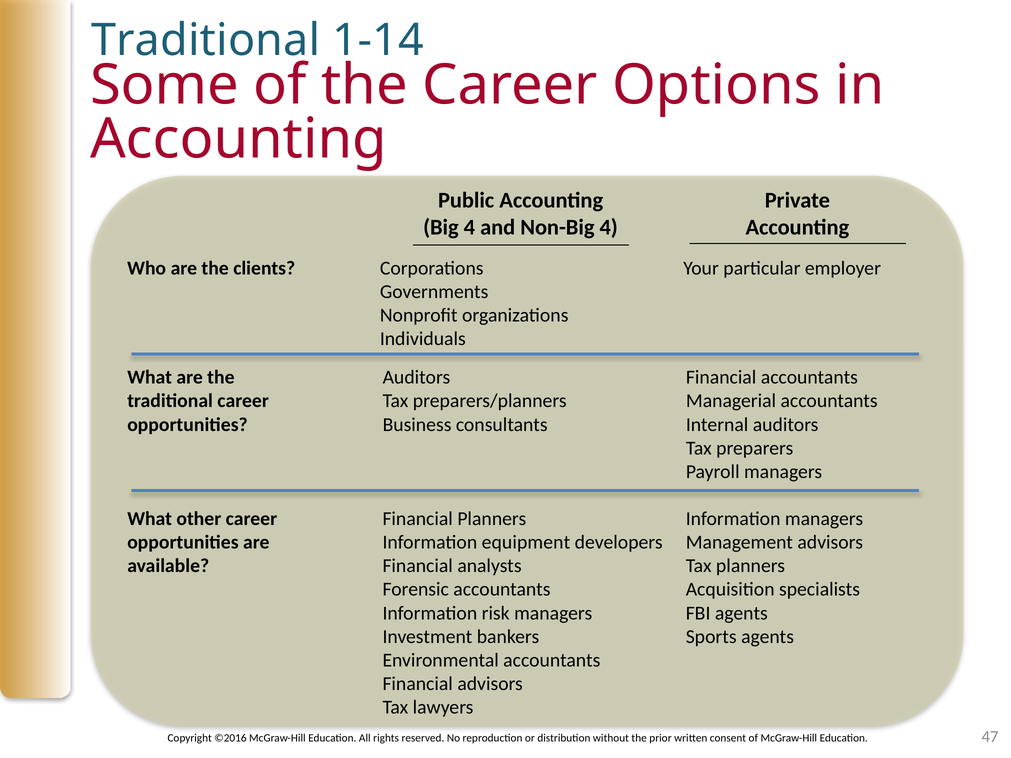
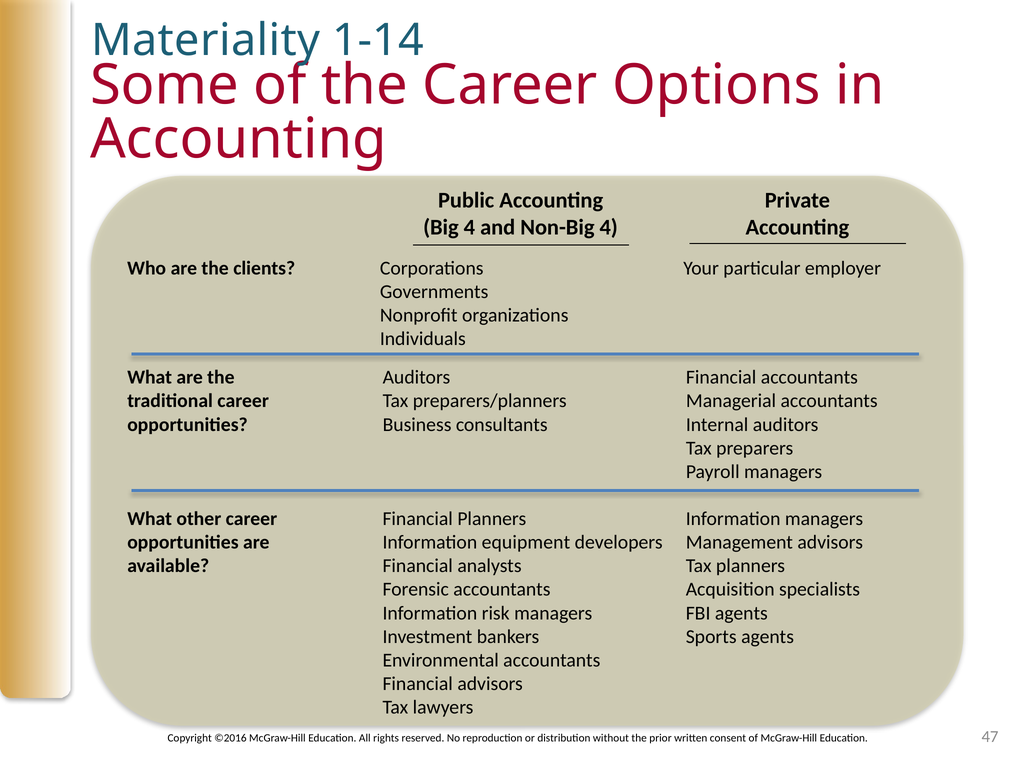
Traditional: Traditional -> Materiality (206, 40)
